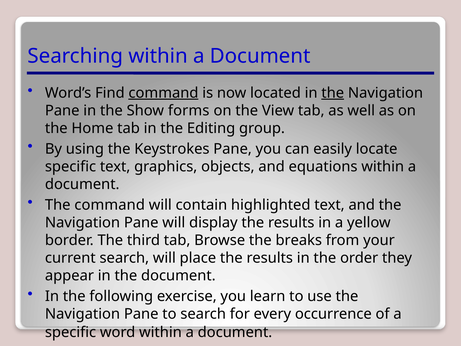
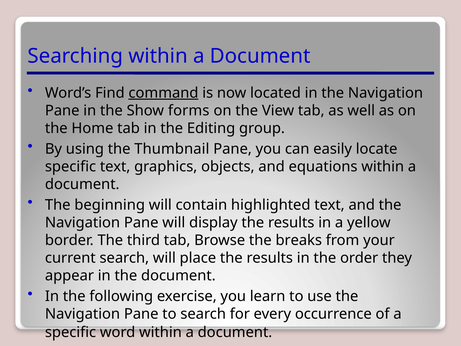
the underline: present -> none (333, 93)
Keystrokes: Keystrokes -> Thumbnail (172, 149)
The command: command -> beginning (110, 205)
